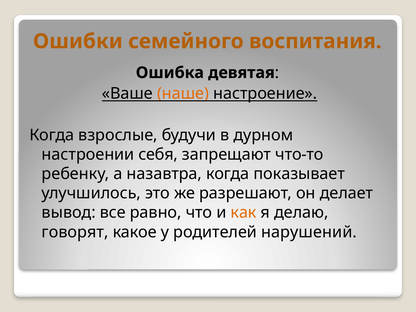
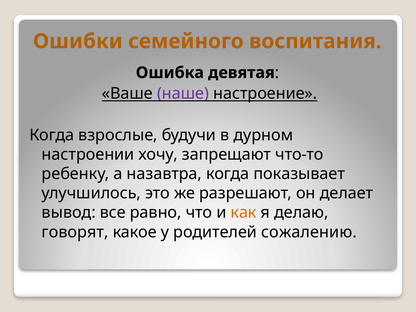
наше colour: orange -> purple (183, 94)
себя: себя -> хочу (158, 155)
нарушений: нарушений -> сожалению (309, 232)
